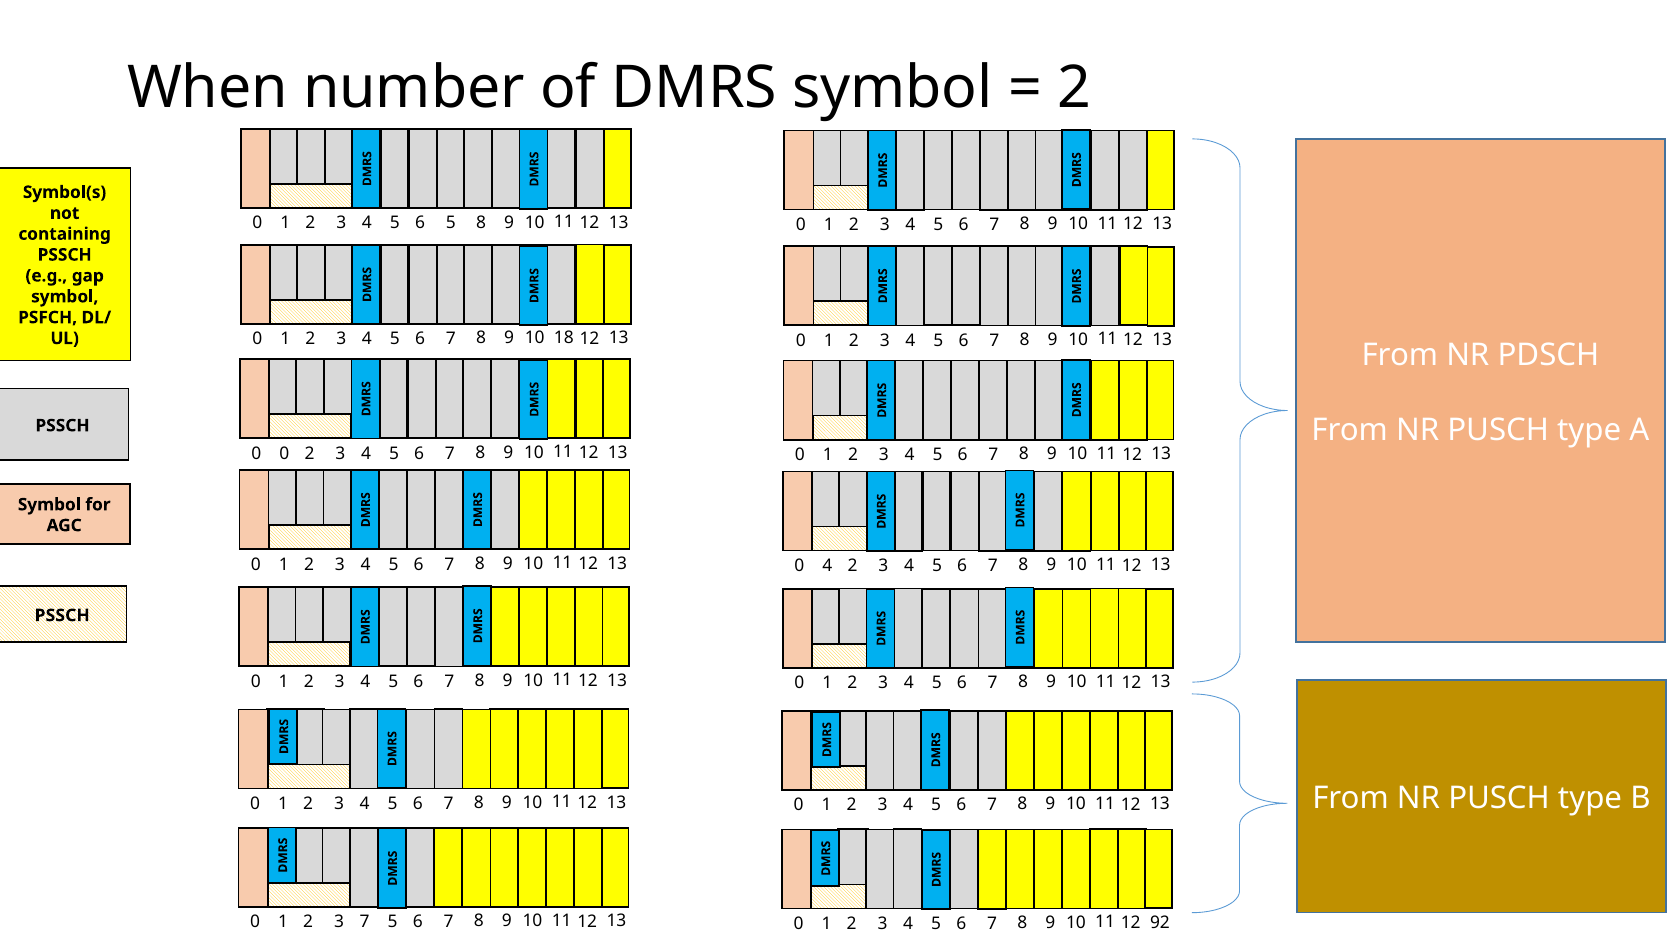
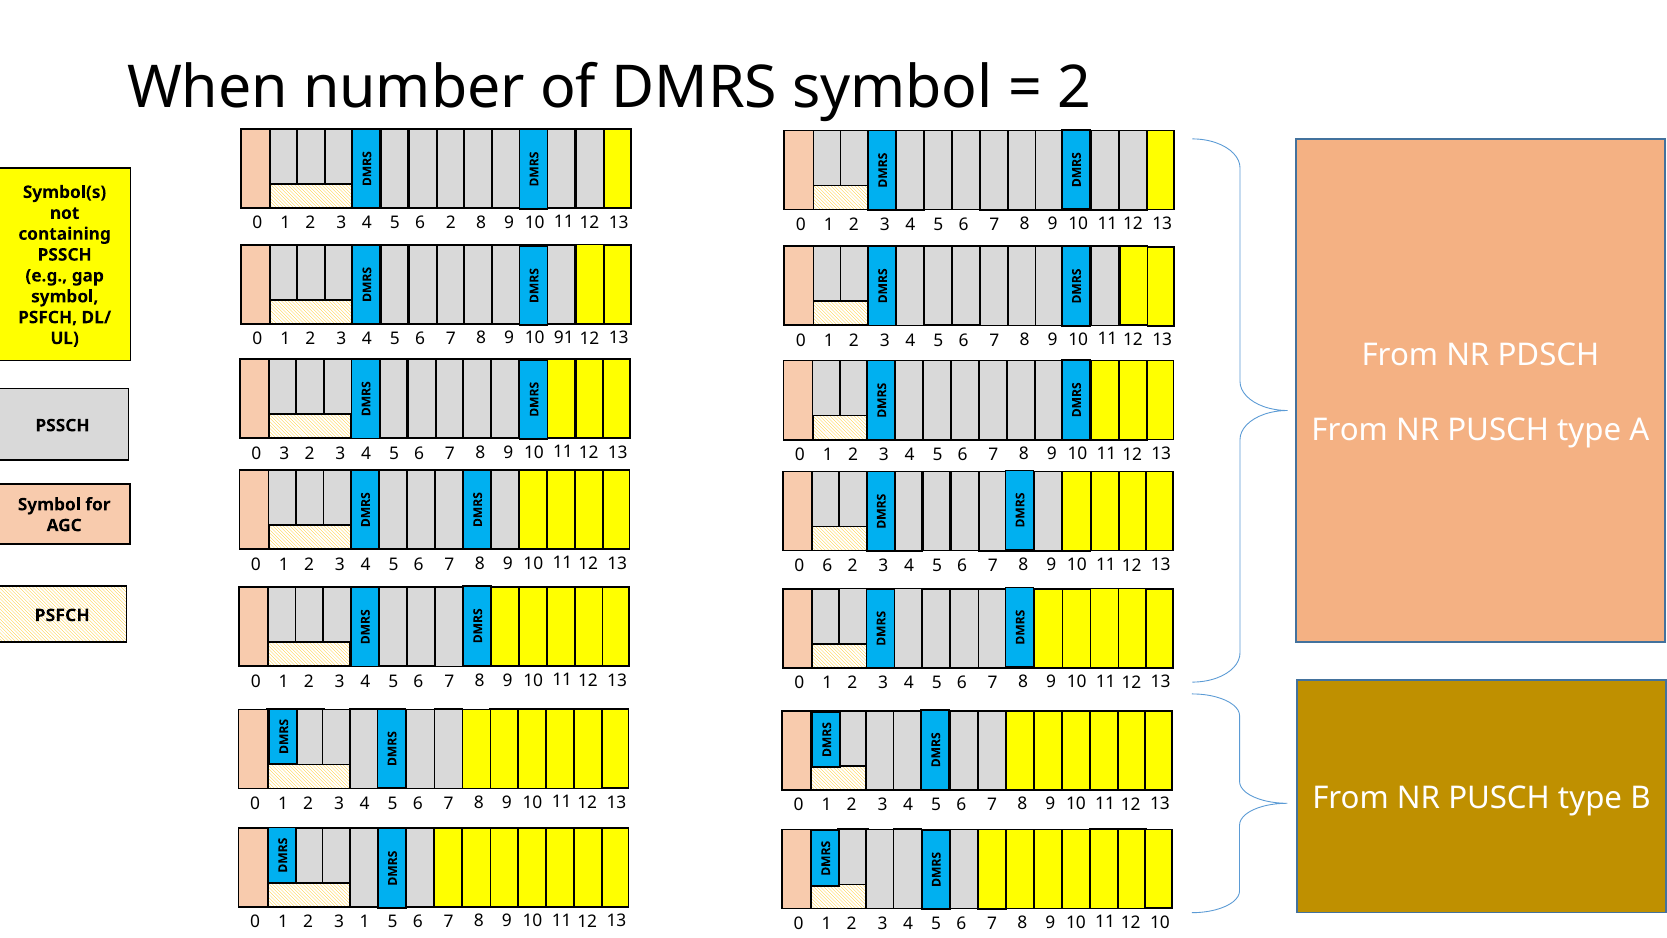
5 6 5: 5 -> 2 (451, 223)
18: 18 -> 91 (564, 337)
0 0: 0 -> 3 (284, 453)
0 4: 4 -> 6 (827, 566)
PSSCH: PSSCH -> PSFCH (62, 615)
3 7: 7 -> 1 (365, 922)
12 92: 92 -> 10 (1160, 922)
